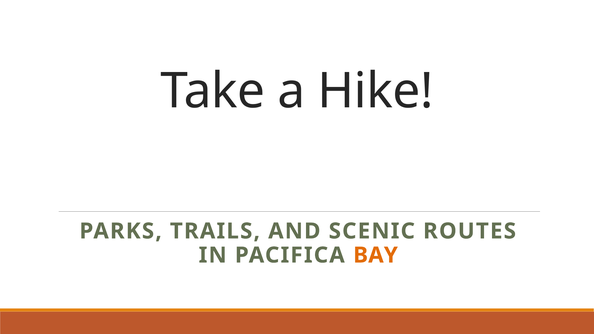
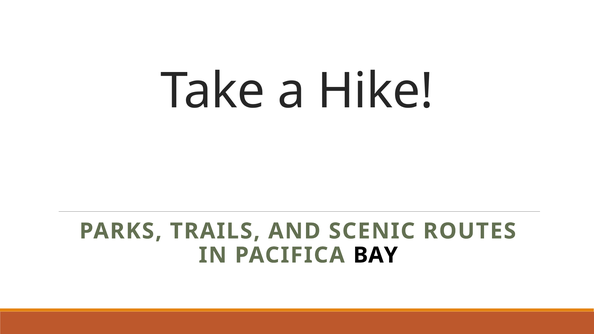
BAY colour: orange -> black (376, 255)
